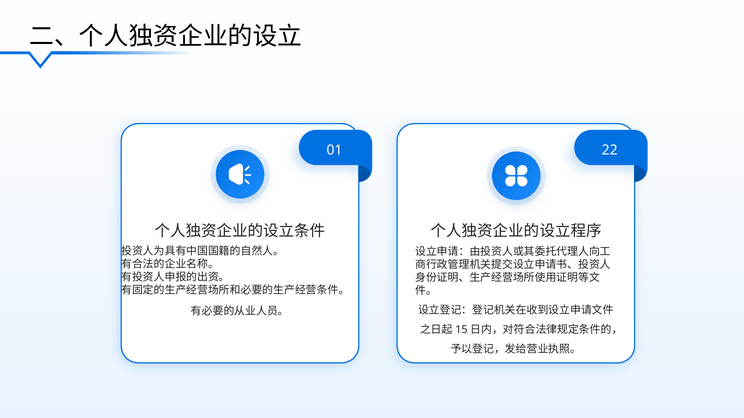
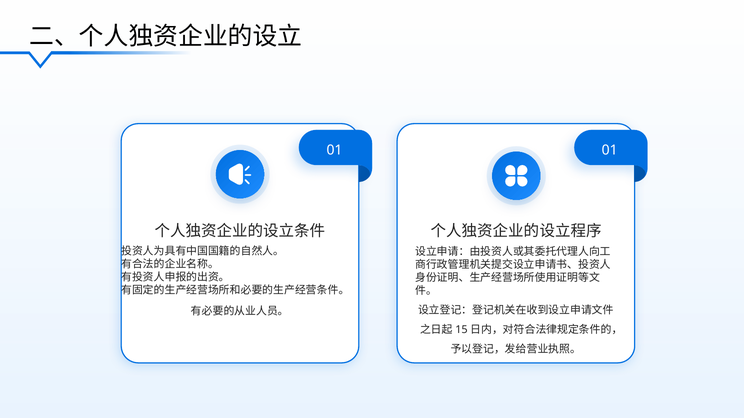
01 22: 22 -> 01 (610, 150)
